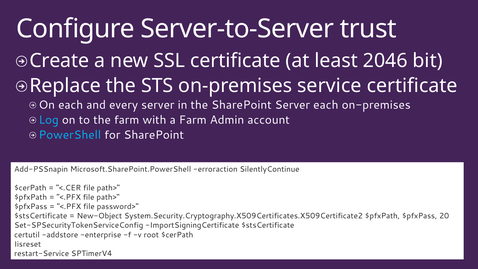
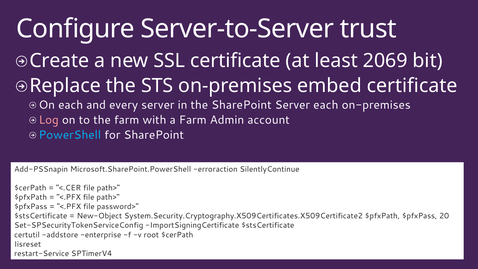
2046: 2046 -> 2069 (385, 61)
service: service -> embed (329, 86)
Log colour: light blue -> pink (49, 120)
